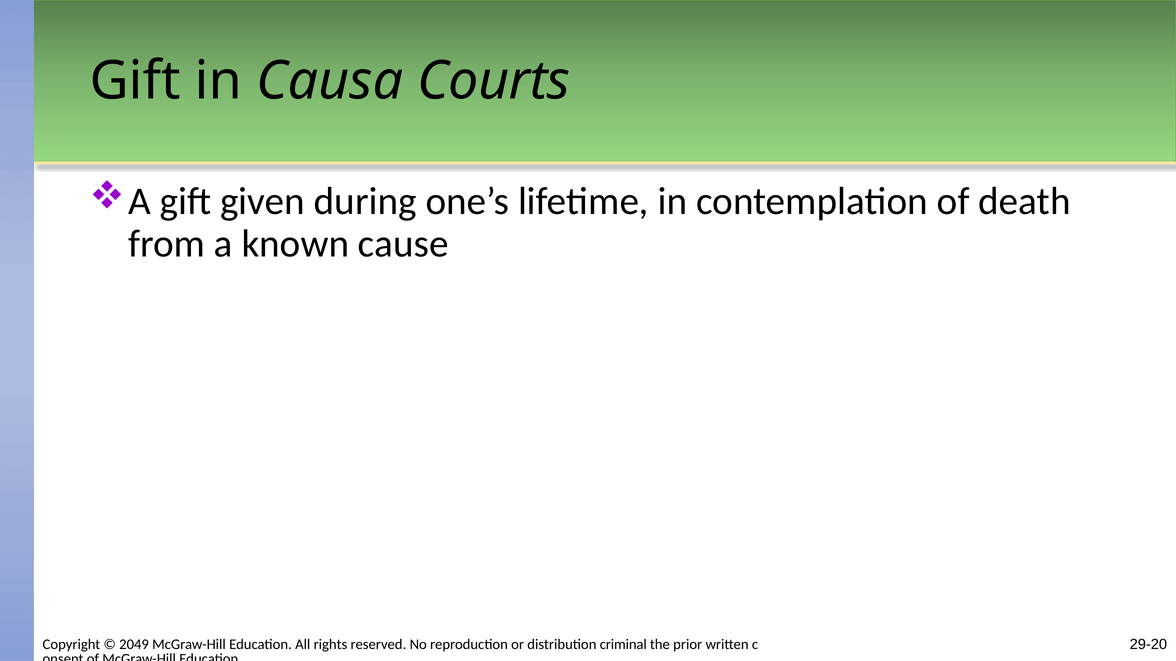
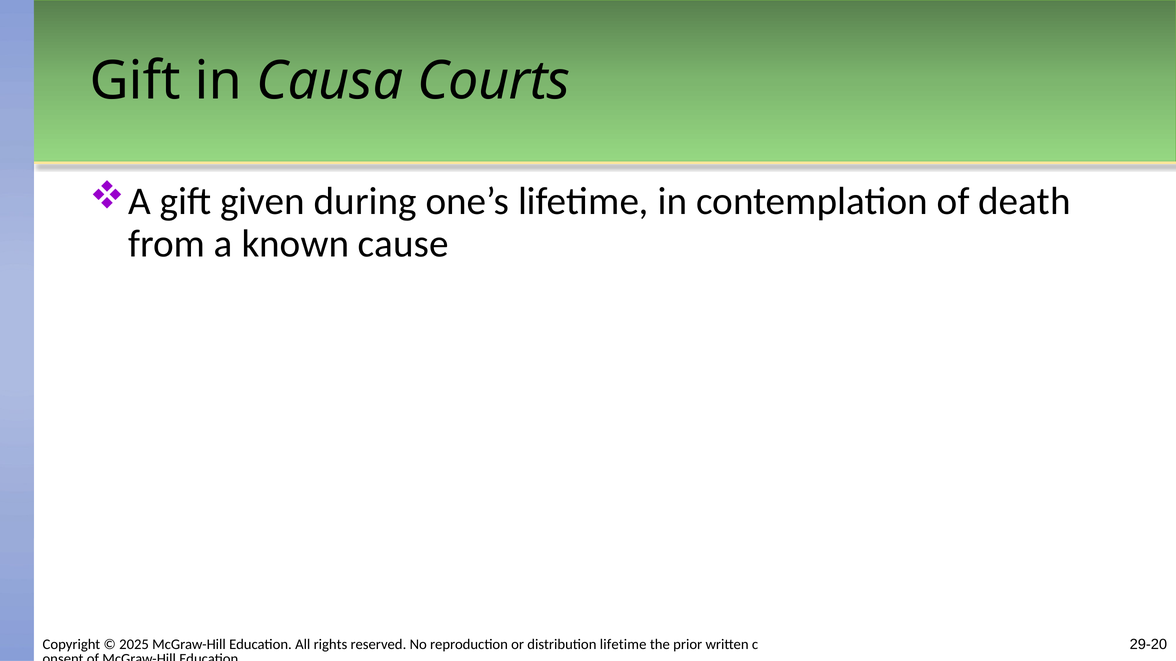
2049: 2049 -> 2025 (134, 645)
distribution criminal: criminal -> lifetime (623, 645)
